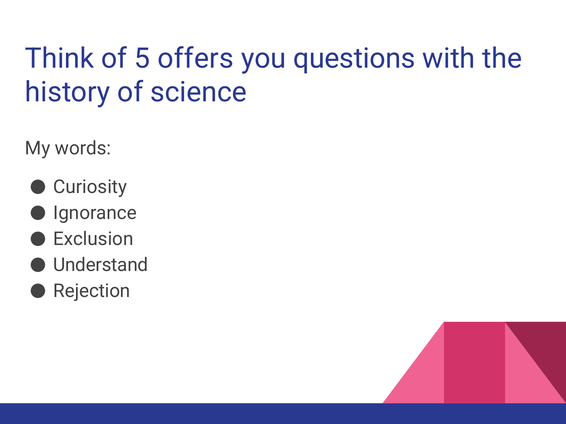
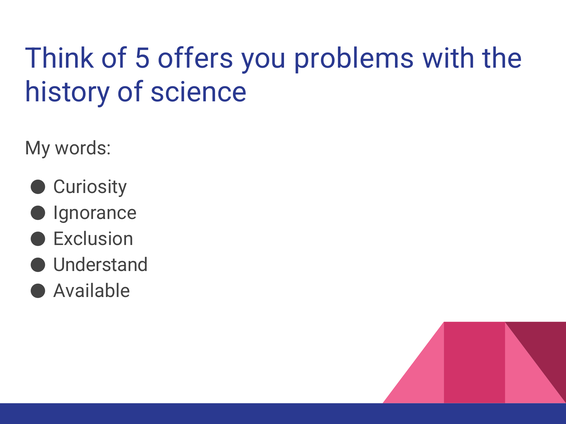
questions: questions -> problems (354, 58)
Rejection: Rejection -> Available (92, 291)
